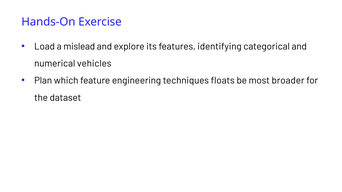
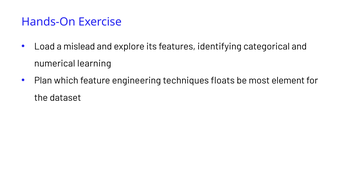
vehicles: vehicles -> learning (94, 64)
broader: broader -> element (288, 81)
